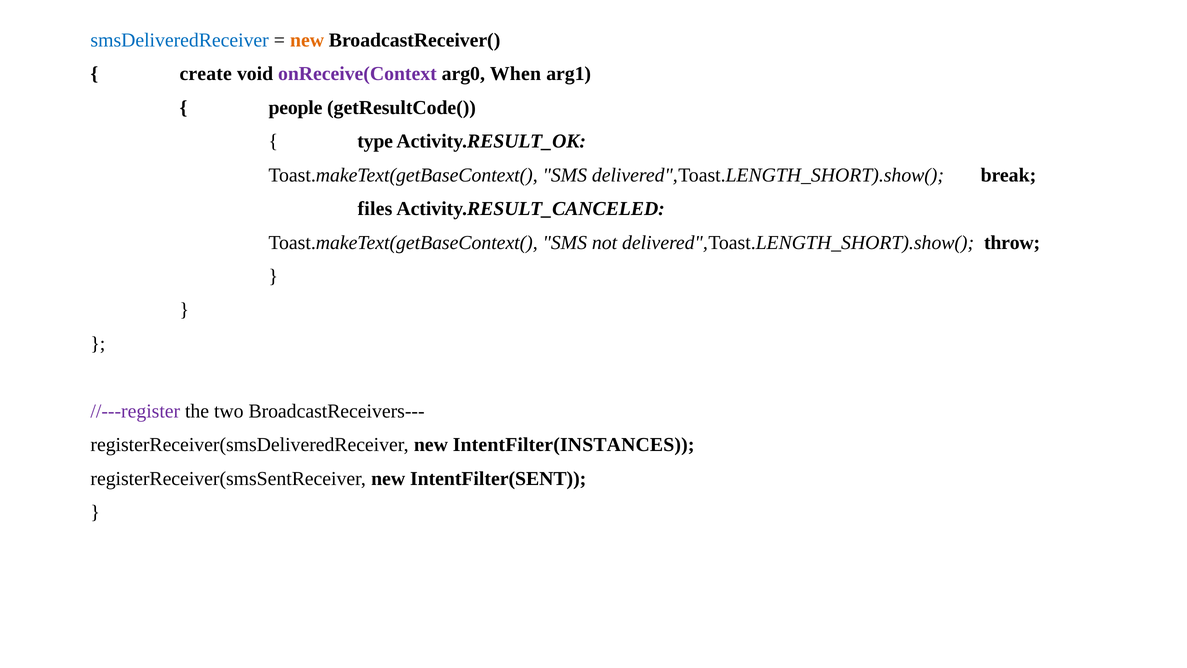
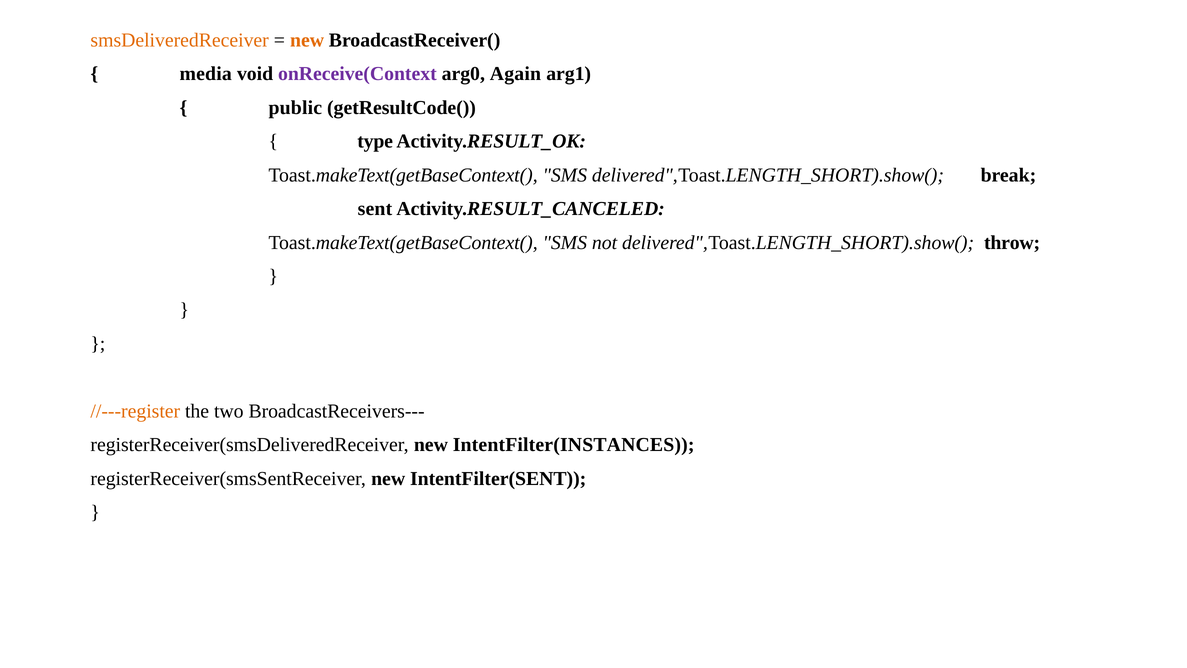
smsDeliveredReceiver colour: blue -> orange (180, 40)
create: create -> media (206, 74)
When: When -> Again (515, 74)
people: people -> public (295, 107)
files: files -> sent (375, 209)
//---register colour: purple -> orange (135, 411)
